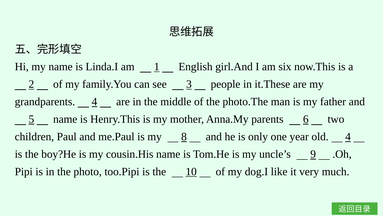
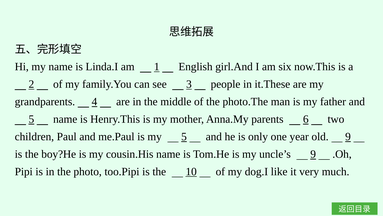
my 8: 8 -> 5 (184, 136)
old 4: 4 -> 9 (348, 136)
